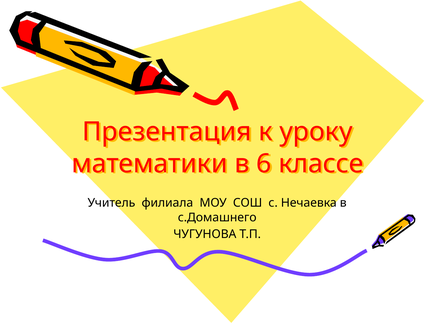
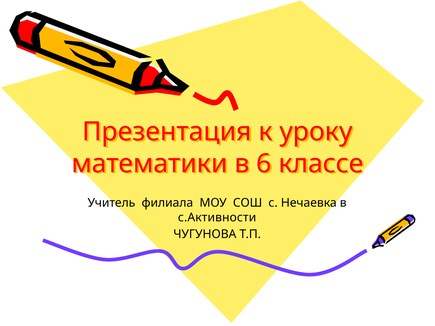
с.Домашнего: с.Домашнего -> с.Активности (217, 218)
